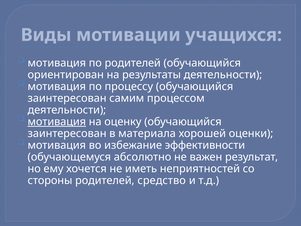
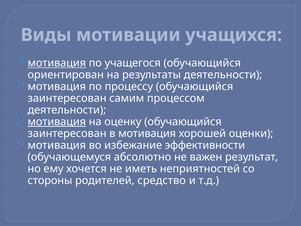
мотивация underline: none -> present (57, 63)
по родителей: родителей -> учащегося (133, 63)
в материала: материала -> мотивация (147, 133)
